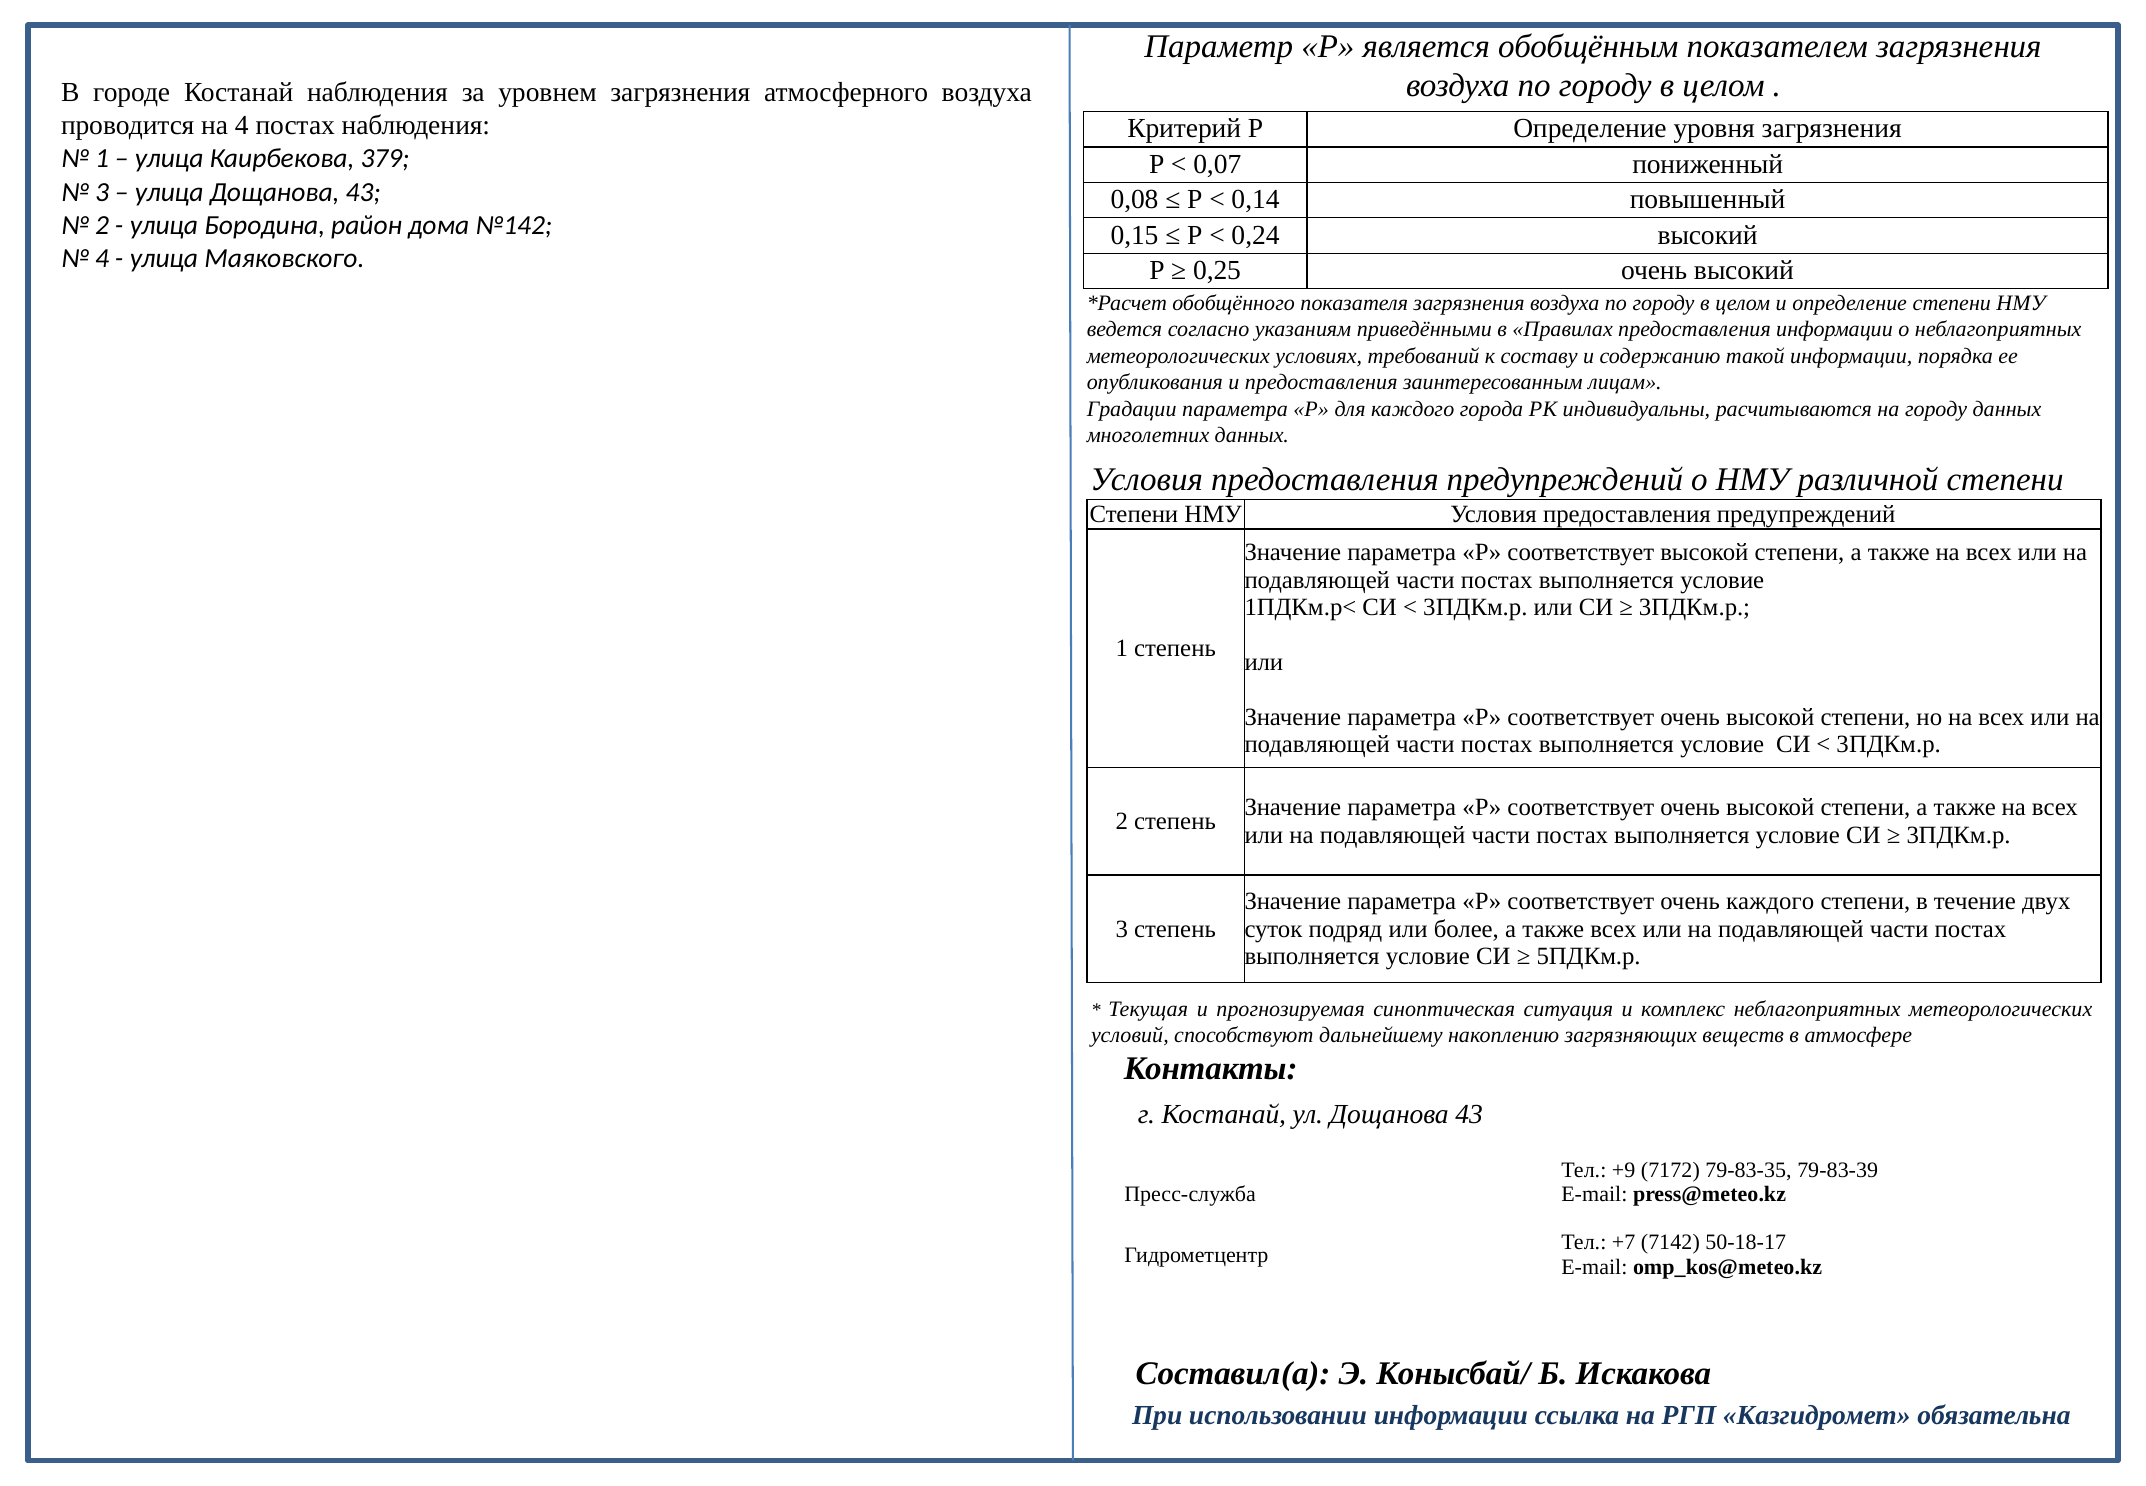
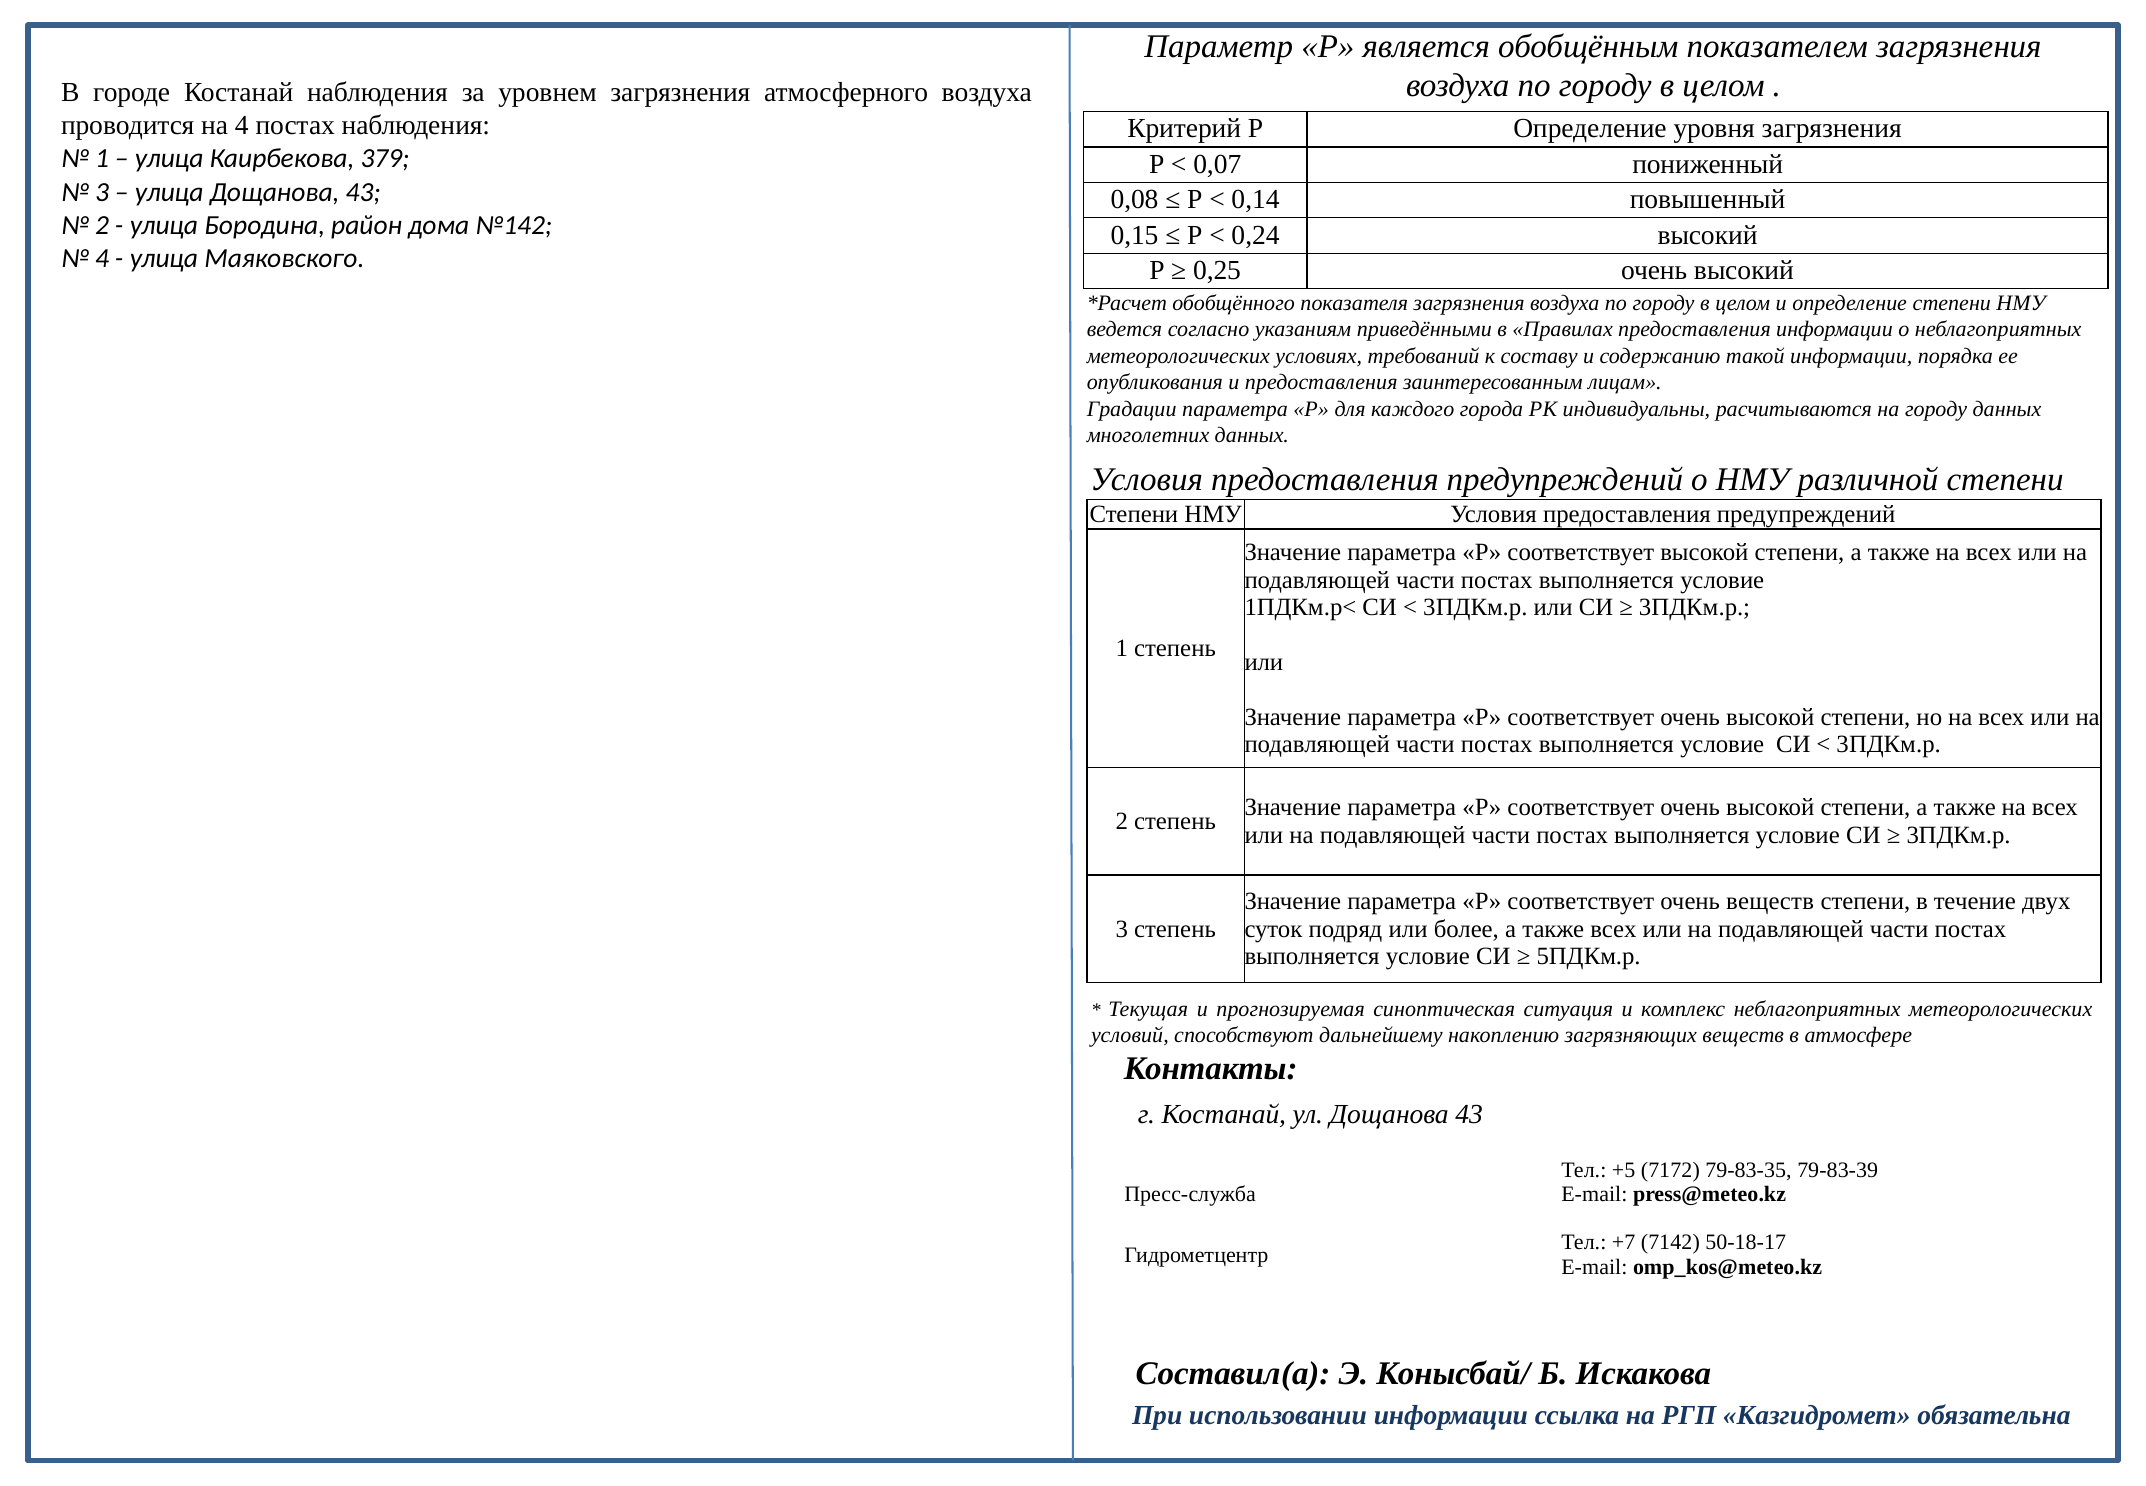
очень каждого: каждого -> веществ (1770, 901)
+9: +9 -> +5 (1624, 1170)
